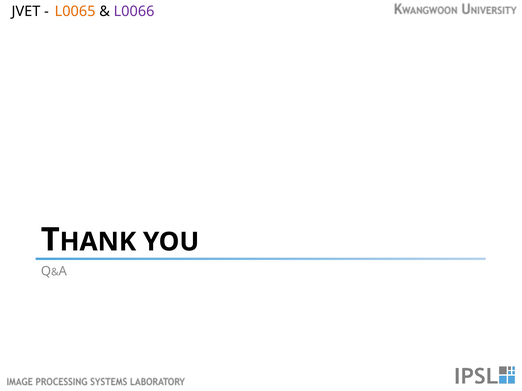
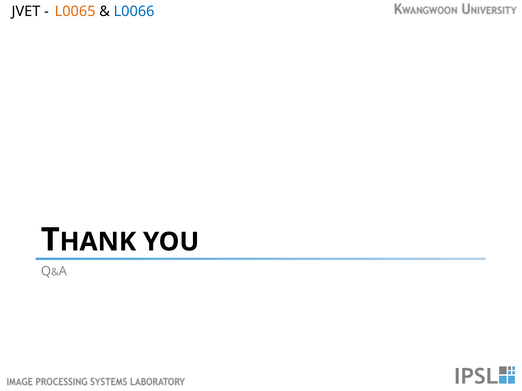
L0066 colour: purple -> blue (134, 12)
